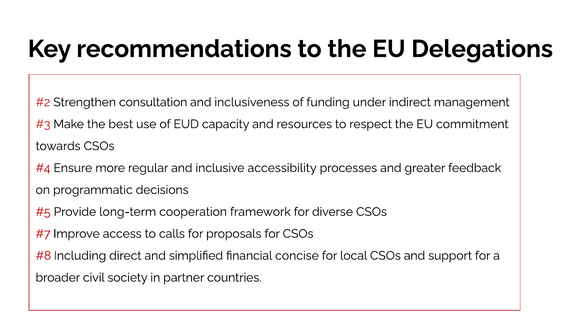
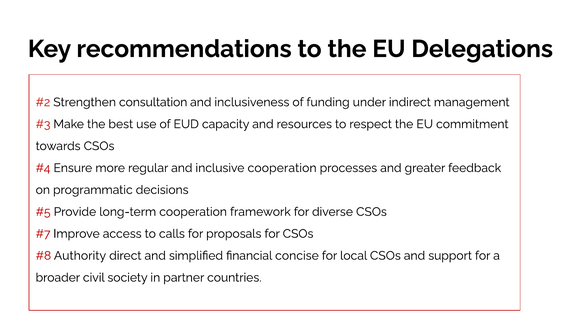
inclusive accessibility: accessibility -> cooperation (282, 168)
Including: Including -> Authority (80, 256)
